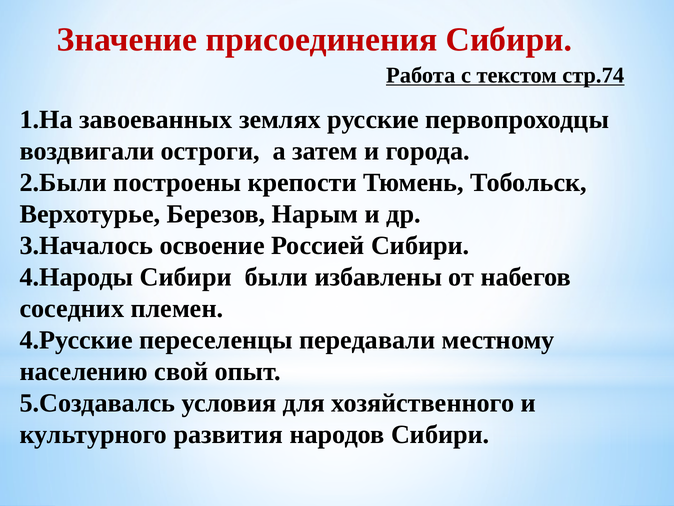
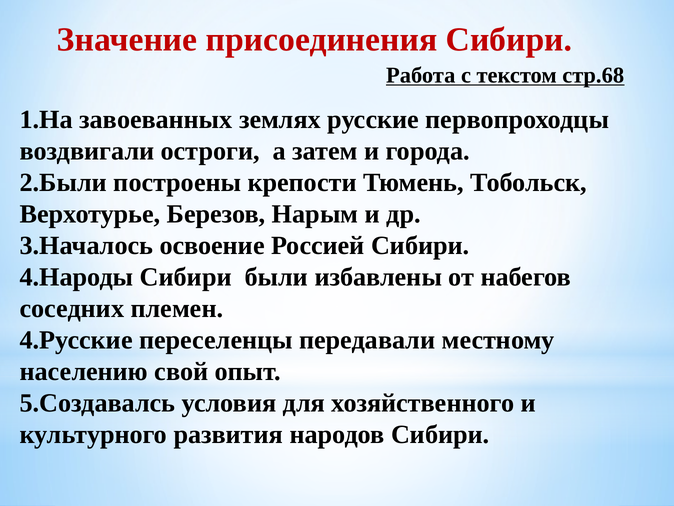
стр.74: стр.74 -> стр.68 (593, 75)
